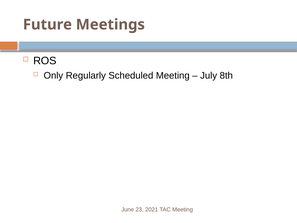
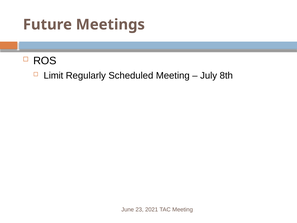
Only: Only -> Limit (53, 76)
